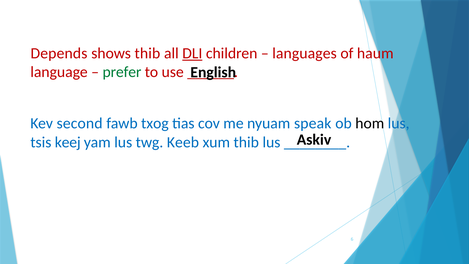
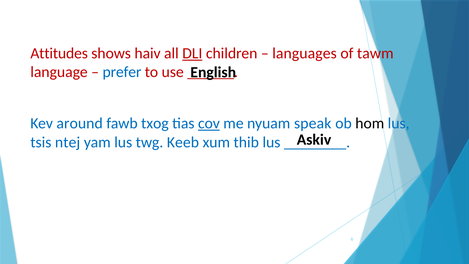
Depends: Depends -> Attitudes (59, 53)
shows thib: thib -> haiv (148, 53)
haum: haum -> tawm (375, 53)
prefer colour: green -> blue (122, 72)
second: second -> around (80, 123)
cov underline: none -> present (209, 123)
keej: keej -> ntej (68, 142)
